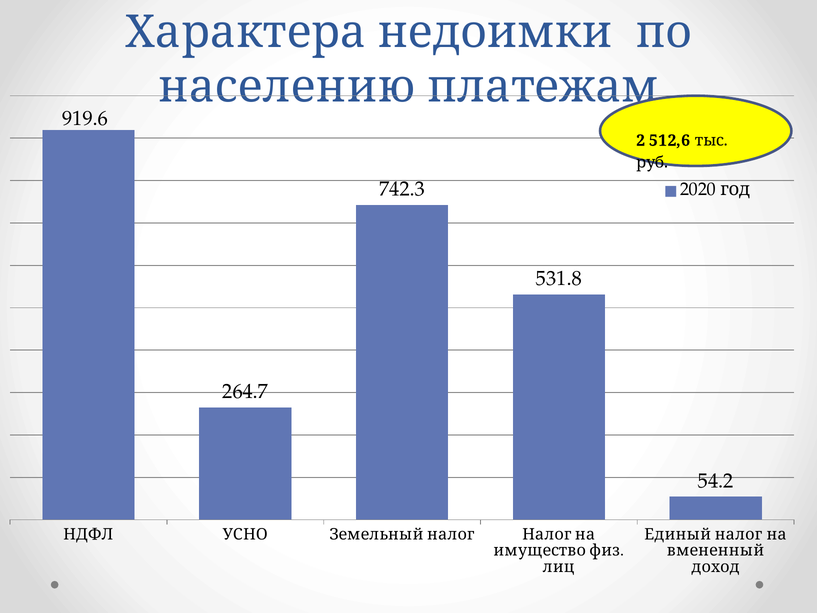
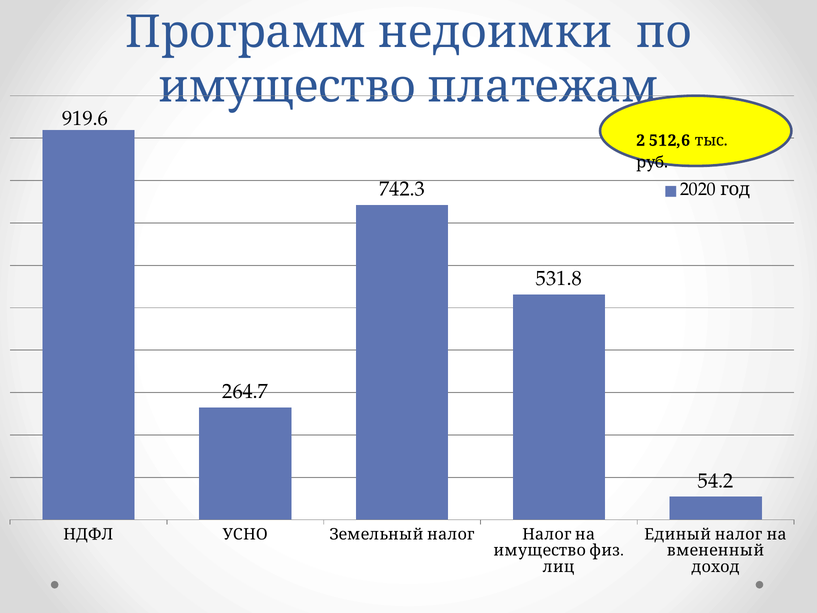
Характера: Характера -> Программ (246, 32)
населению: населению -> имущество (287, 87)
